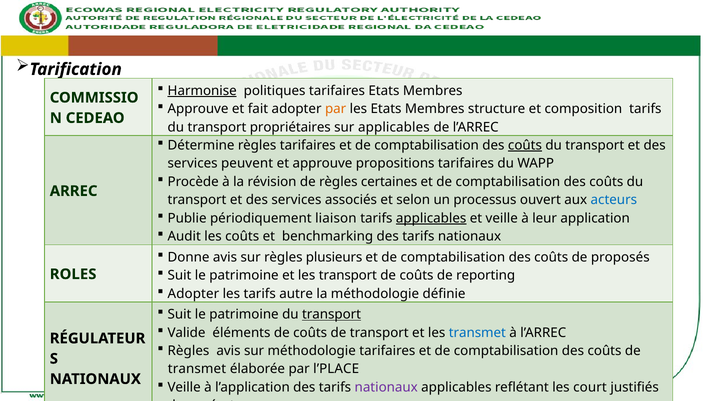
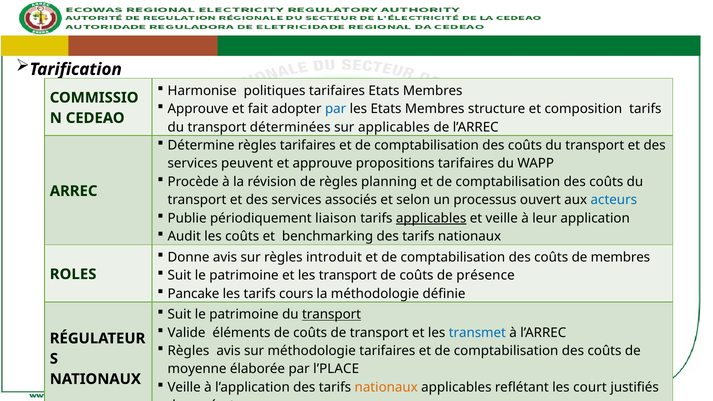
Harmonise underline: present -> none (202, 91)
par colour: orange -> blue (336, 109)
propriétaires: propriétaires -> déterminées (290, 127)
coûts underline: present -> none (525, 145)
certaines: certaines -> planning (389, 182)
plusieurs: plusieurs -> introduit (334, 257)
de proposés: proposés -> membres (620, 257)
reporting: reporting -> présence (486, 275)
Adopter: Adopter -> Pancake (193, 294)
autre: autre -> cours (296, 294)
transmet: transmet -> moyenne (197, 369)
nationaux colour: purple -> orange (386, 387)
